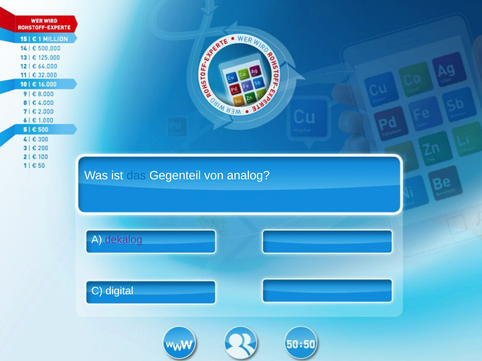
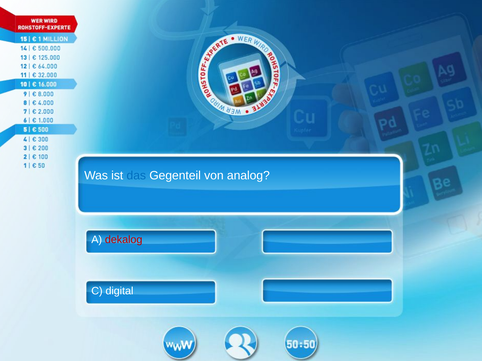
dekalog colour: purple -> red (124, 240)
